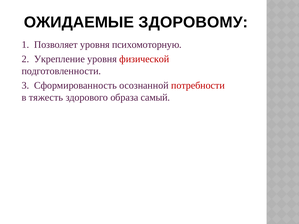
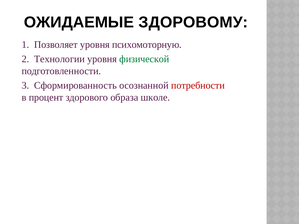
Укрепление: Укрепление -> Технологии (59, 59)
физической colour: red -> green (144, 59)
тяжесть: тяжесть -> процент (46, 97)
самый: самый -> школе (155, 97)
